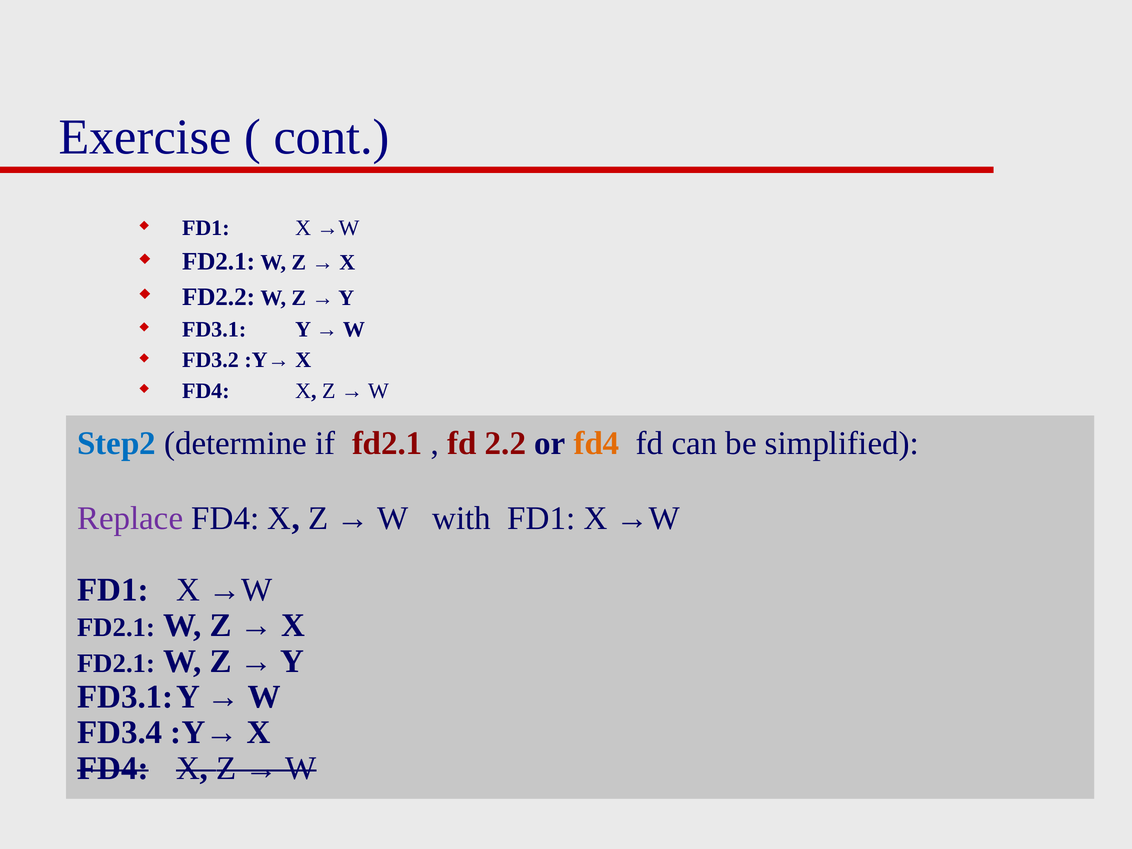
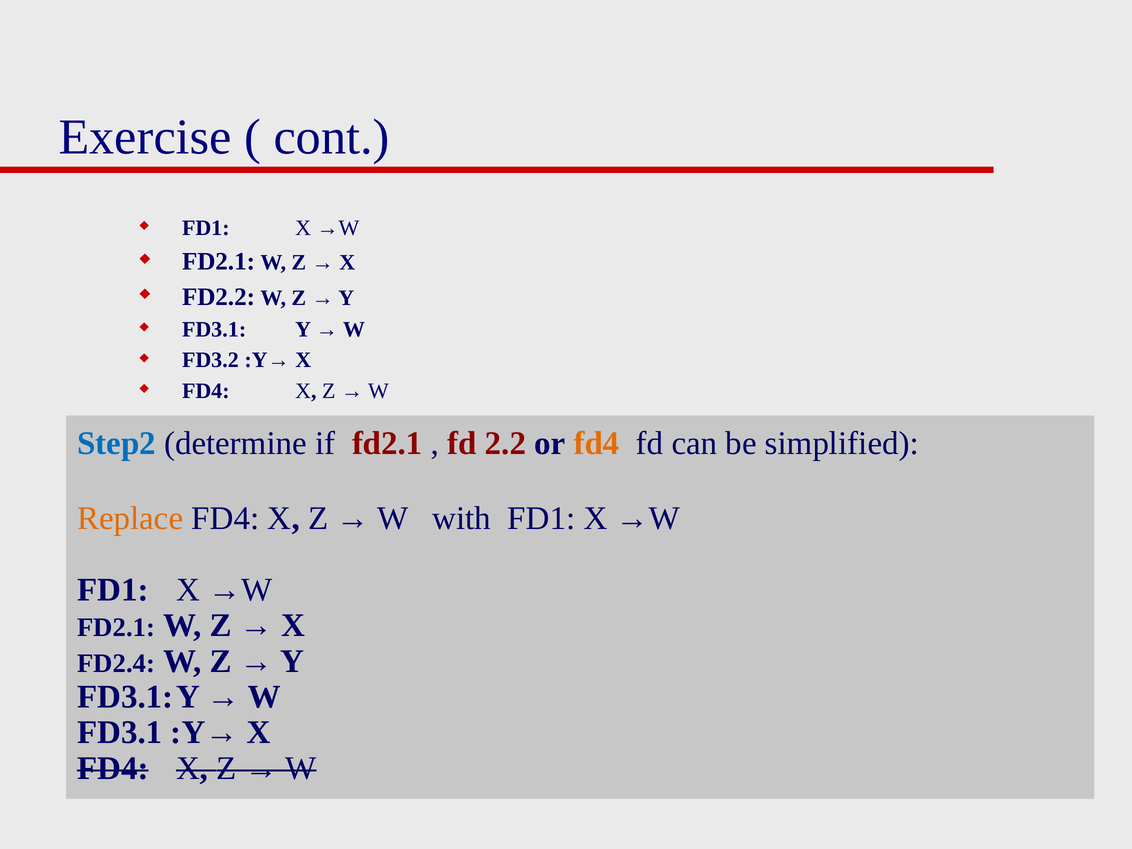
Replace colour: purple -> orange (130, 519)
FD2.1: FD2.1 -> FD2.4 (116, 663)
FD3.4: FD3.4 -> FD3.1 (120, 732)
